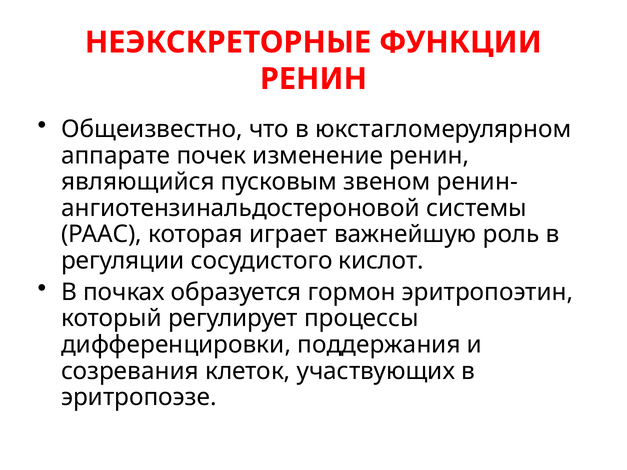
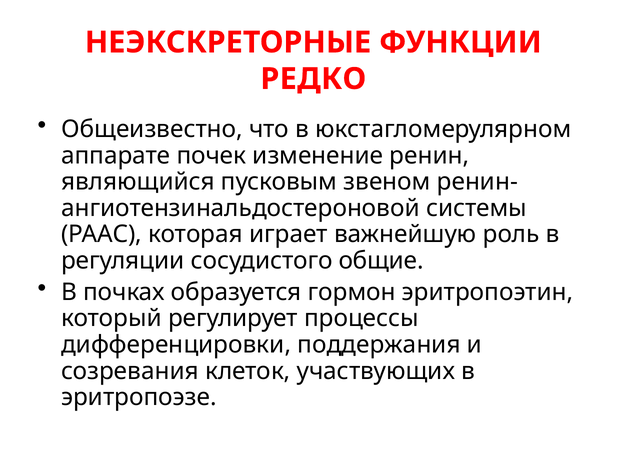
РЕНИН: РЕНИН -> РЕДКО (313, 79)
кислот: кислот -> общие (381, 261)
